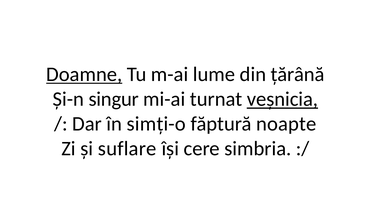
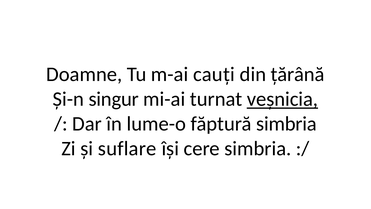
Doamne underline: present -> none (84, 74)
lume: lume -> cauți (214, 74)
simți-o: simți-o -> lume-o (156, 124)
făptură noapte: noapte -> simbria (286, 124)
